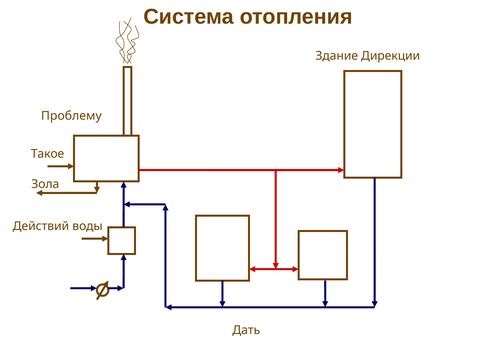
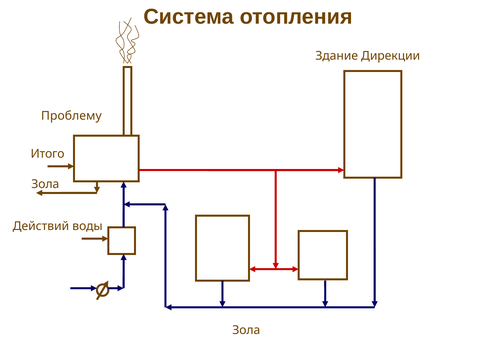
Такое: Такое -> Итого (48, 154)
Дать: Дать -> Зола (246, 330)
